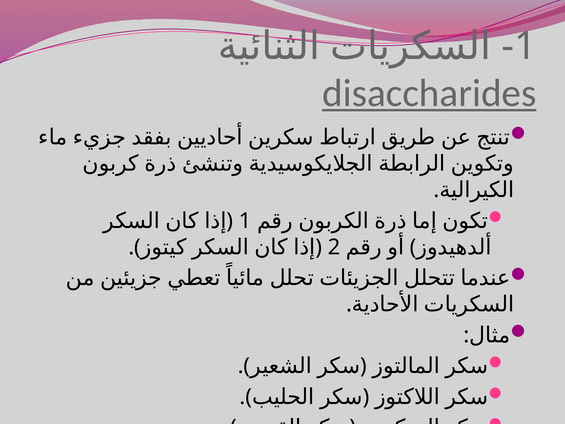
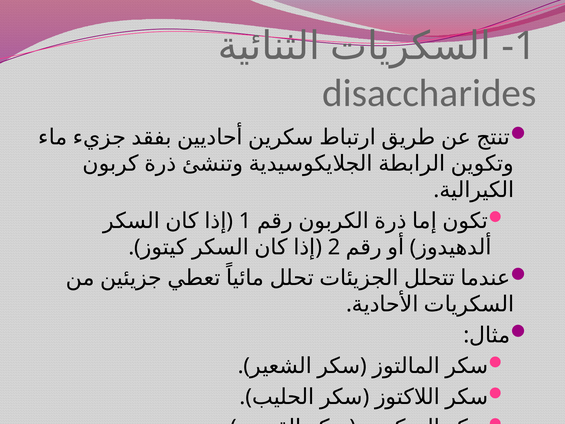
disaccharides underline: present -> none (429, 93)
